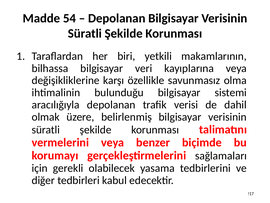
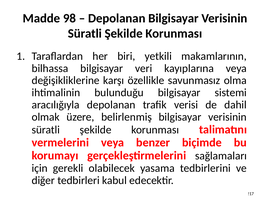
54: 54 -> 98 (69, 18)
